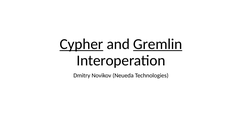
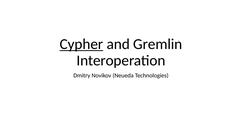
Gremlin underline: present -> none (158, 44)
